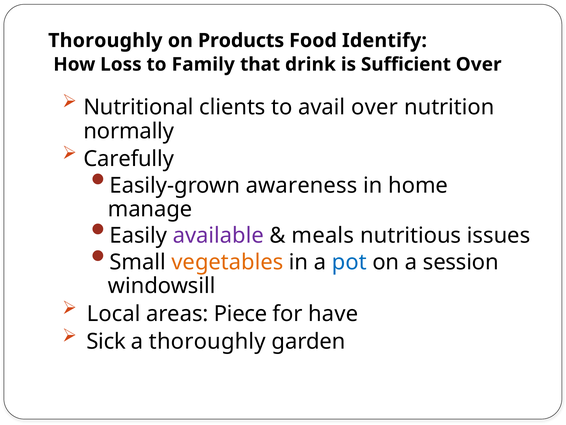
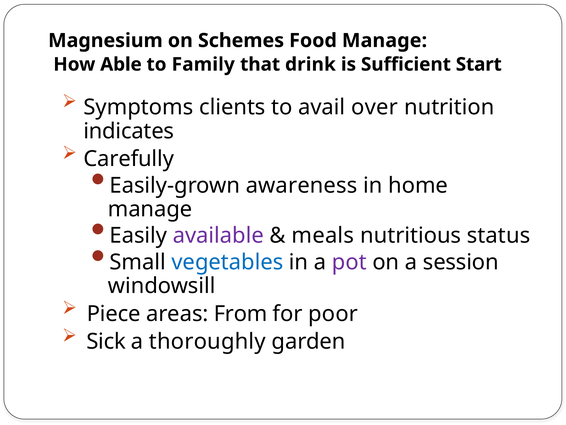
Thoroughly: Thoroughly -> Magnesium (105, 41)
Products: Products -> Schemes (241, 41)
Food Identify: Identify -> Manage (385, 41)
Loss: Loss -> Able (121, 64)
Sufficient Over: Over -> Start (479, 64)
Nutritional: Nutritional -> Symptoms (138, 107)
normally: normally -> indicates (129, 131)
issues: issues -> status (499, 235)
vegetables colour: orange -> blue (227, 262)
pot colour: blue -> purple (349, 262)
Local: Local -> Piece (114, 313)
Piece: Piece -> From (241, 313)
have: have -> poor (333, 313)
